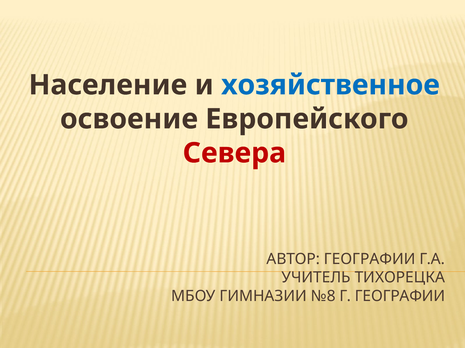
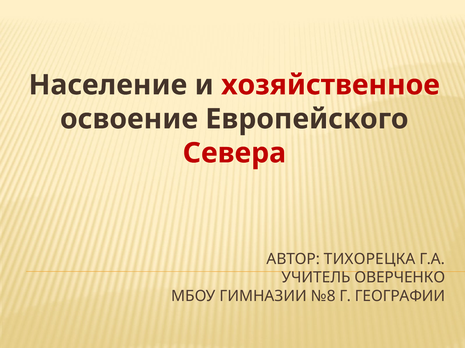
хозяйственное colour: blue -> red (330, 85)
АВТОР ГЕОГРАФИИ: ГЕОГРАФИИ -> ТИХОРЕЦКА (370, 259)
ТИХОРЕЦКА: ТИХОРЕЦКА -> ОВЕРЧЕНКО (400, 278)
